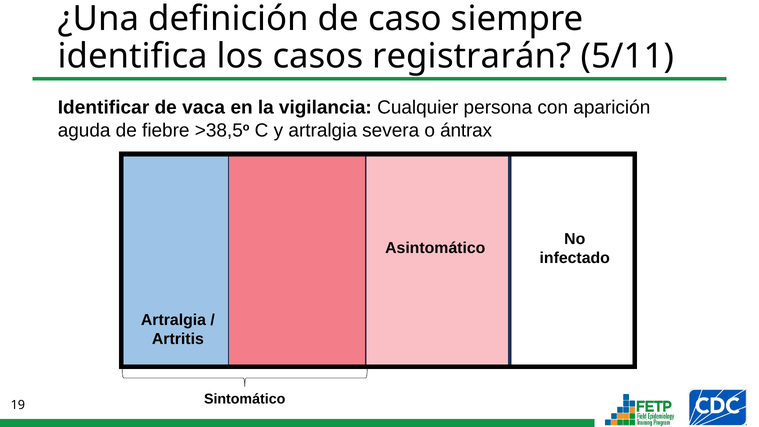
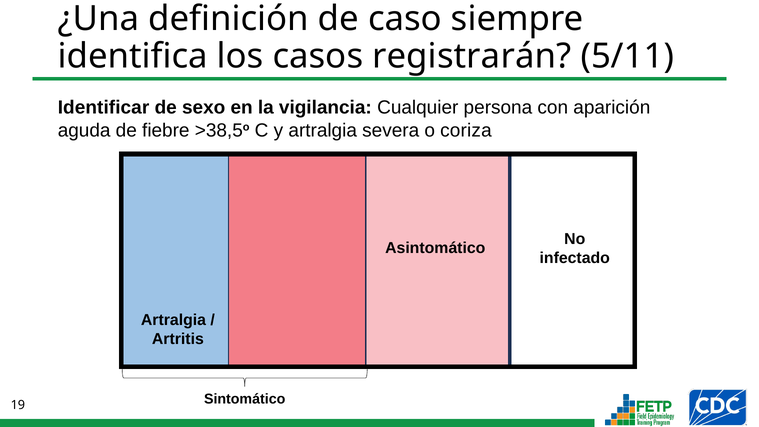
vaca: vaca -> sexo (204, 108)
ántrax: ántrax -> coriza (466, 130)
